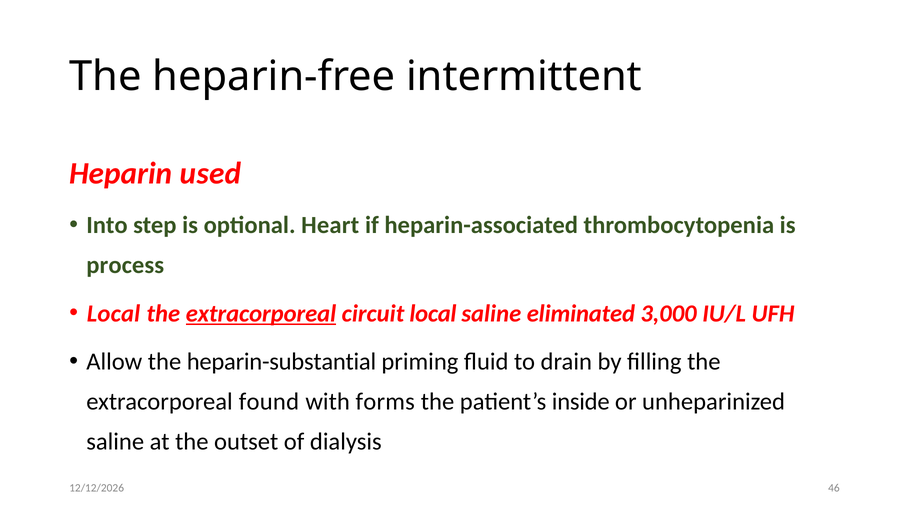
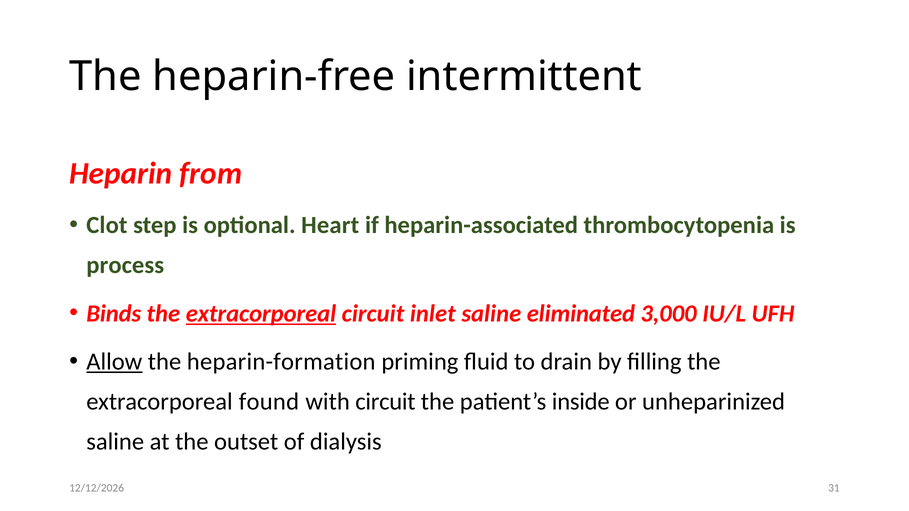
used: used -> from (211, 174)
Into: Into -> Clot (107, 225)
Local: Local -> Binds (114, 314)
circuit local: local -> inlet (433, 314)
Allow underline: none -> present (114, 362)
heparin-substantial: heparin-substantial -> heparin-formation (281, 362)
with forms: forms -> circuit (385, 402)
46: 46 -> 31 (834, 488)
